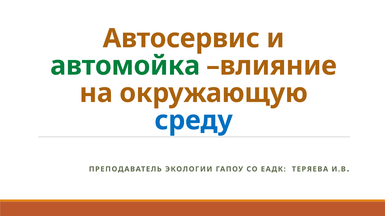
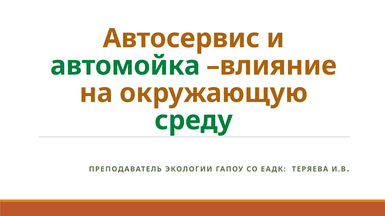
среду colour: blue -> green (194, 121)
